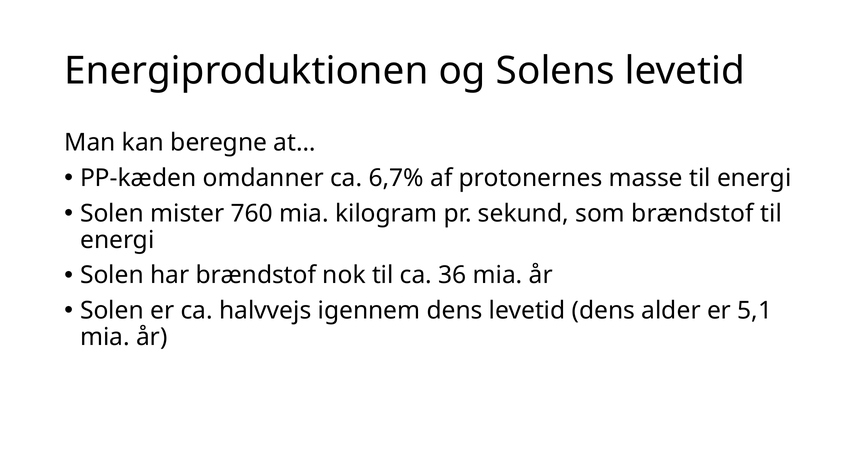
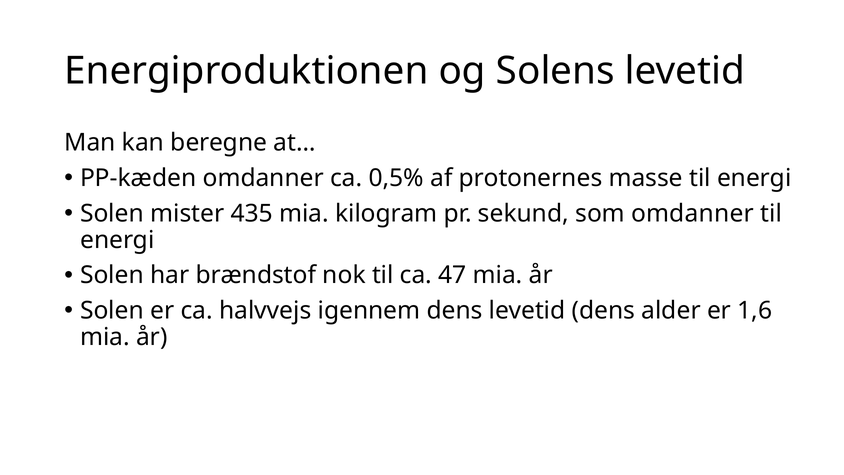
6,7%: 6,7% -> 0,5% (396, 178)
760: 760 -> 435 (252, 213)
som brændstof: brændstof -> omdanner (692, 213)
36: 36 -> 47 (452, 275)
5,1: 5,1 -> 1,6 (755, 311)
